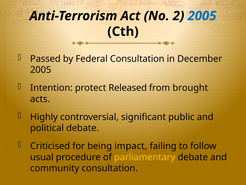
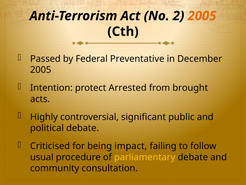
2005 colour: blue -> orange (202, 16)
Federal Consultation: Consultation -> Preventative (137, 59)
Released: Released -> Arrested (128, 88)
